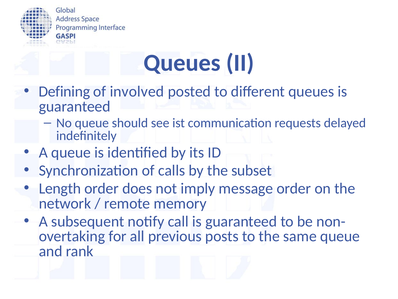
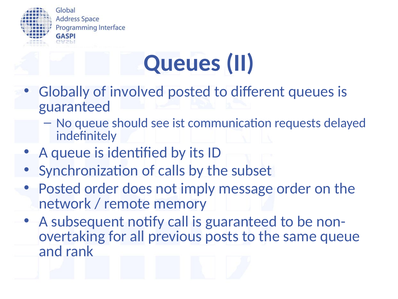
Defining: Defining -> Globally (64, 91)
Length: Length -> Posted (60, 188)
